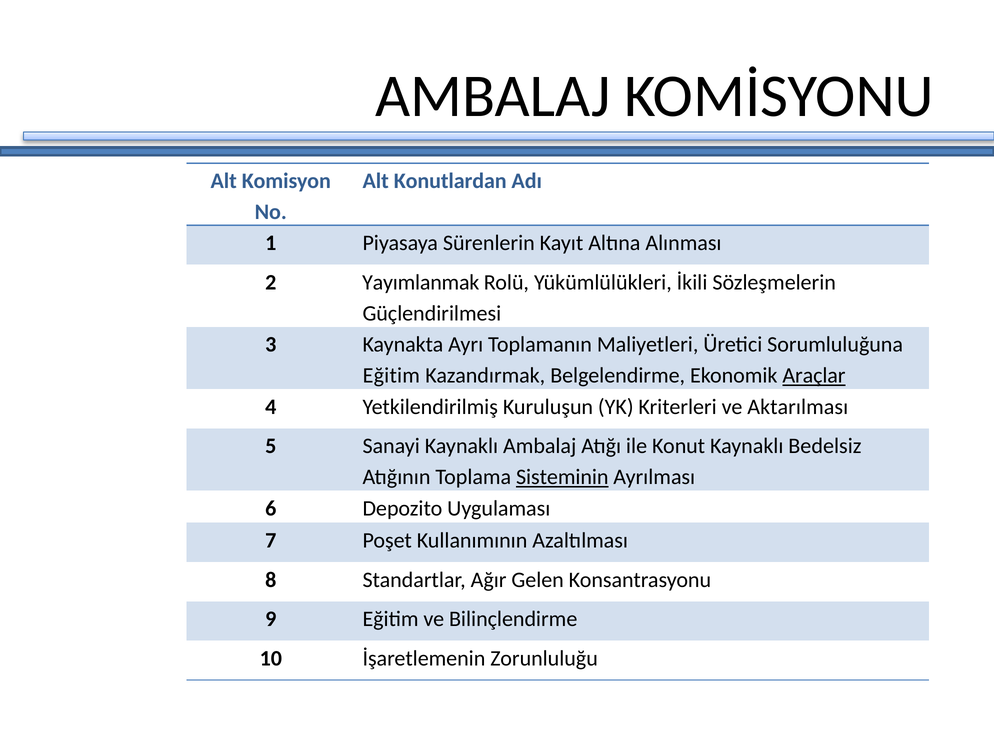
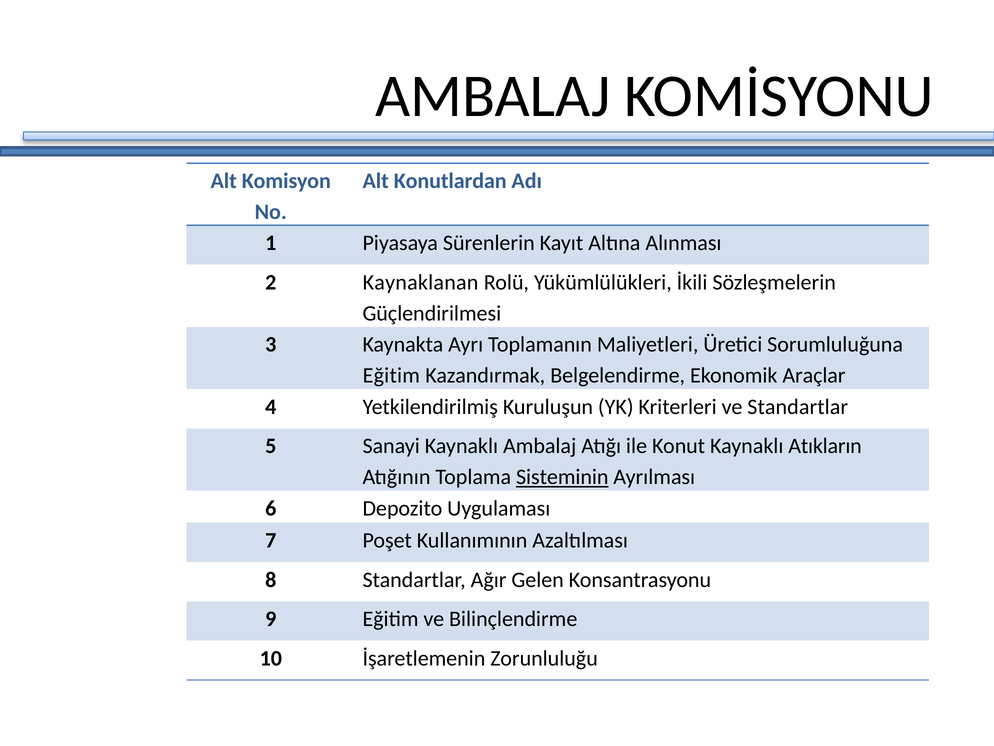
Yayımlanmak: Yayımlanmak -> Kaynaklanan (421, 282)
Araçlar underline: present -> none (814, 375)
ve Aktarılması: Aktarılması -> Standartlar (798, 407)
Bedelsiz: Bedelsiz -> Atıkların (825, 446)
